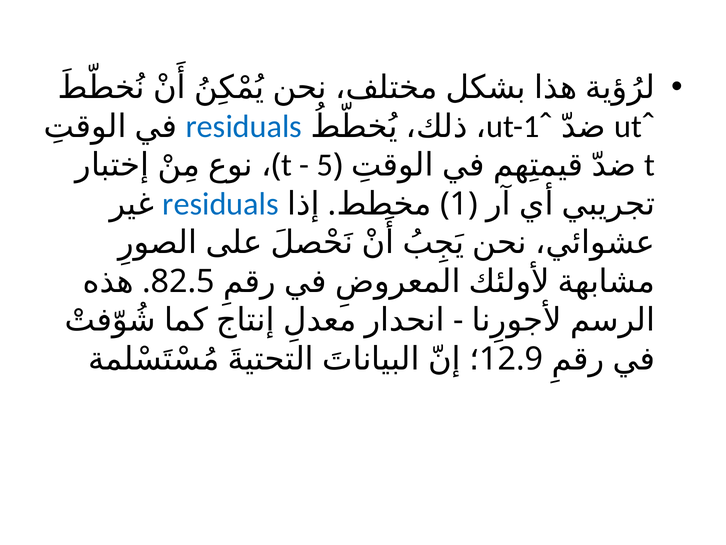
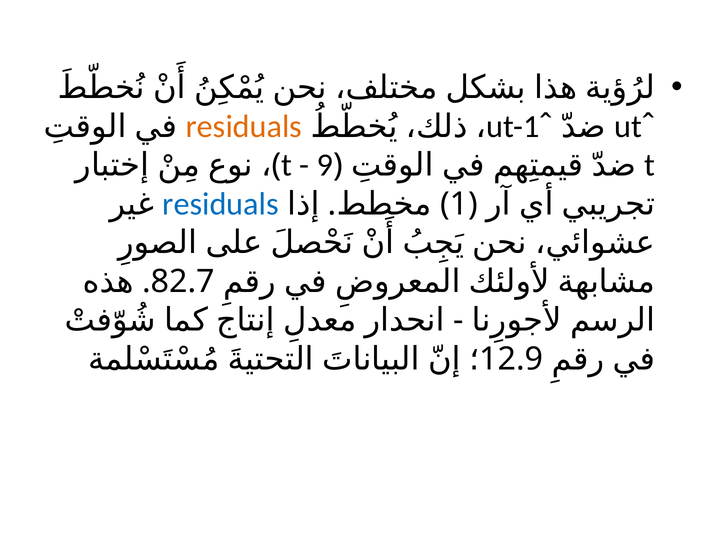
residuals colour: blue -> orange (244, 126)
5: 5 -> 9 (325, 165)
82.5: 82.5 -> 82.7 (183, 281)
